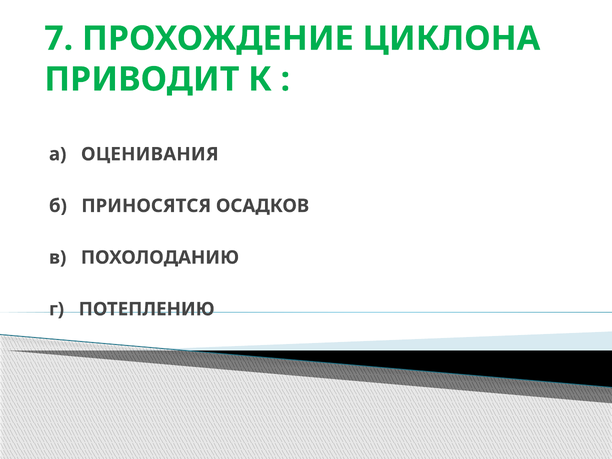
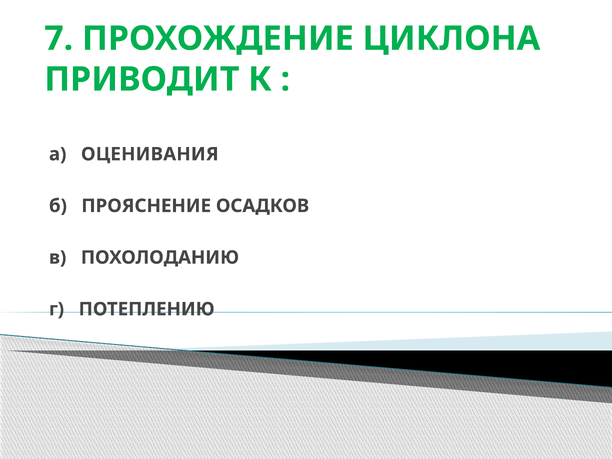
ПРИНОСЯТСЯ: ПРИНОСЯТСЯ -> ПРОЯСНЕНИЕ (146, 206)
